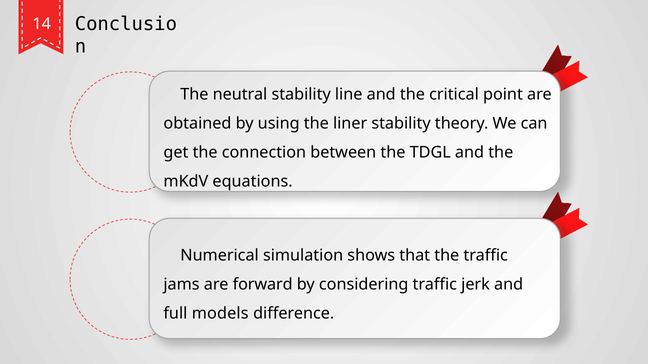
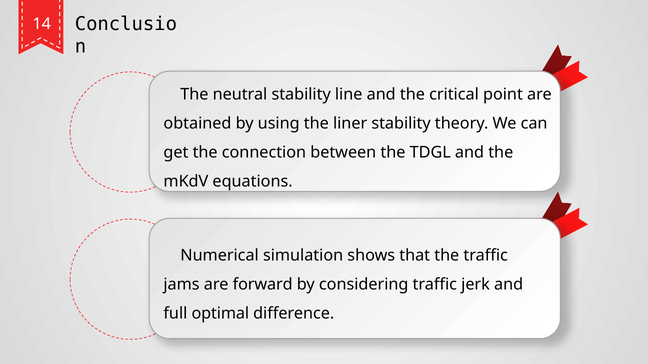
models: models -> optimal (220, 314)
